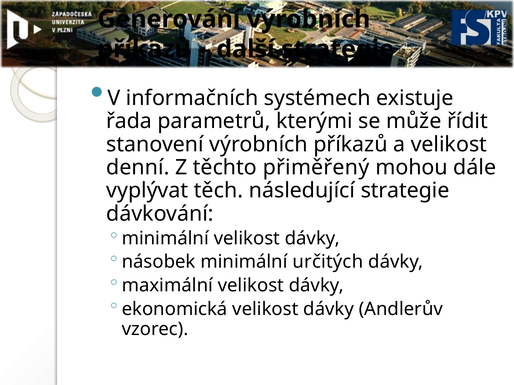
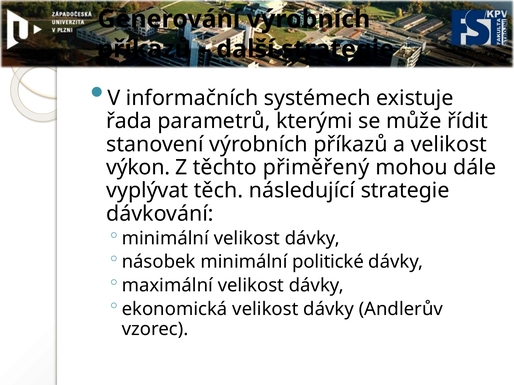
denní: denní -> výkon (138, 168)
určitých: určitých -> politické (328, 262)
